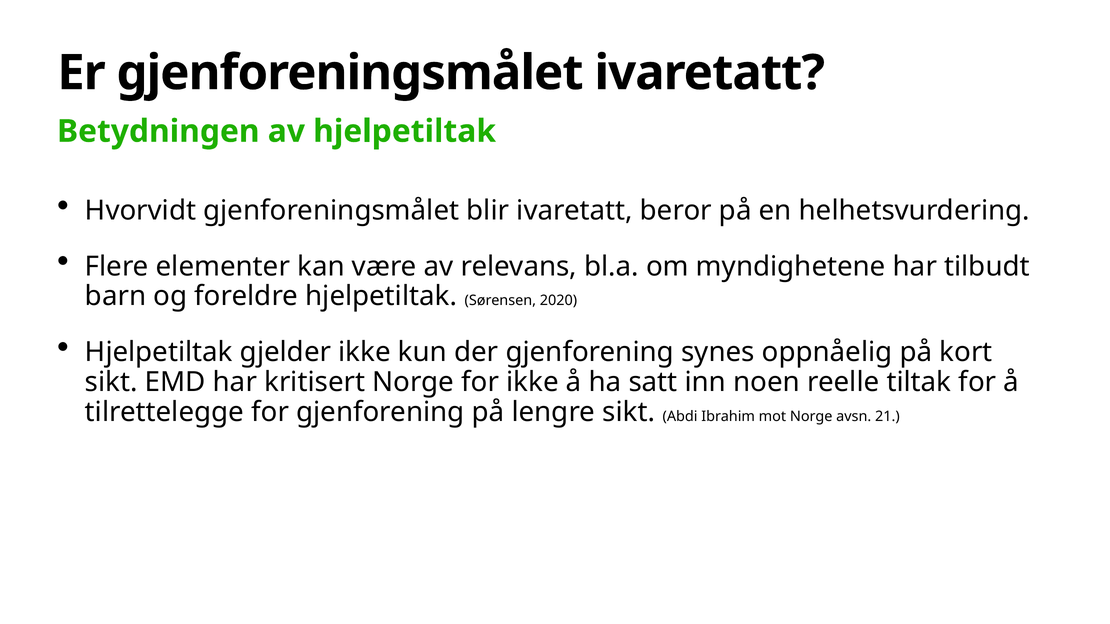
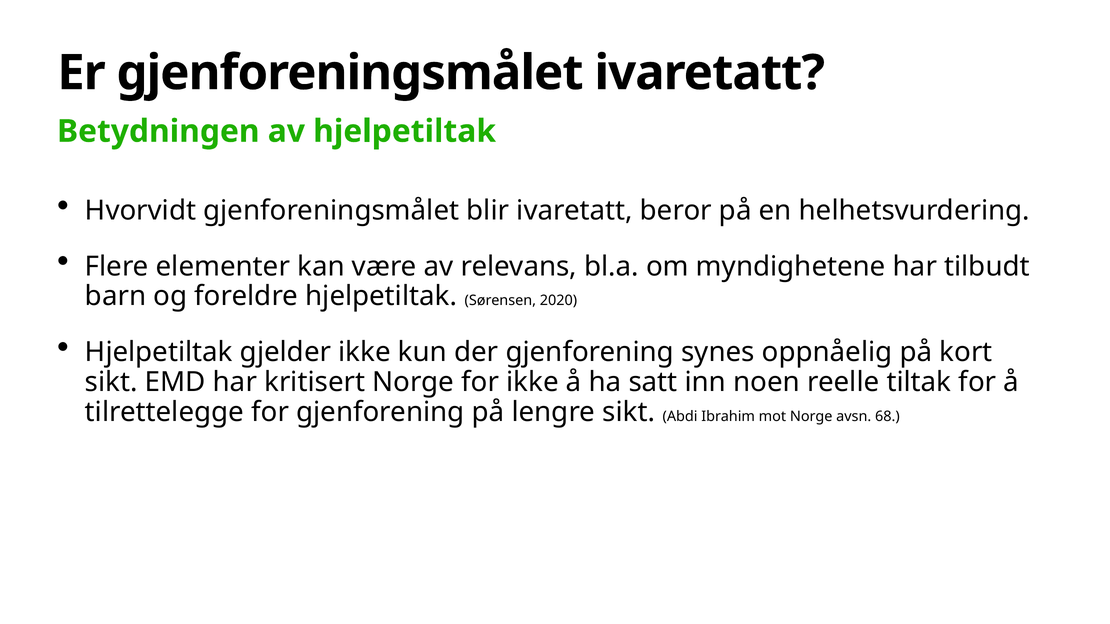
21: 21 -> 68 (887, 417)
